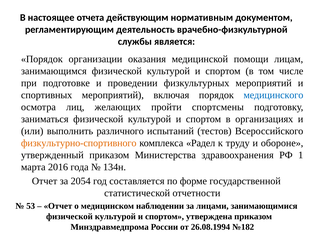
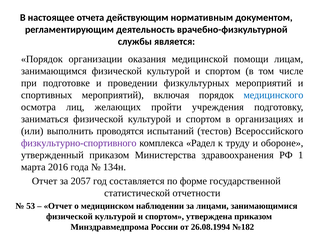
спортсмены: спортсмены -> учреждения (218, 107)
различного: различного -> проводятся (120, 131)
физкультурно-спортивного colour: orange -> purple (79, 143)
2054: 2054 -> 2057 (81, 181)
